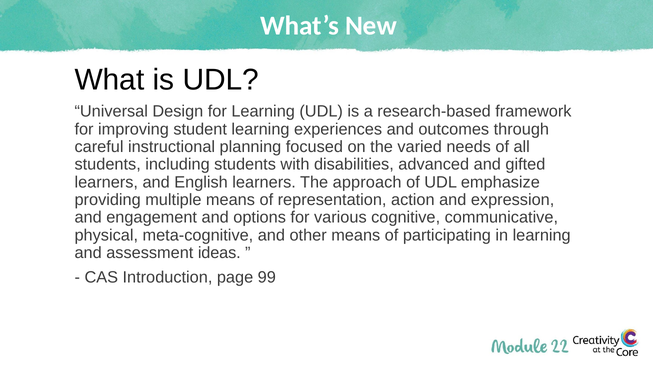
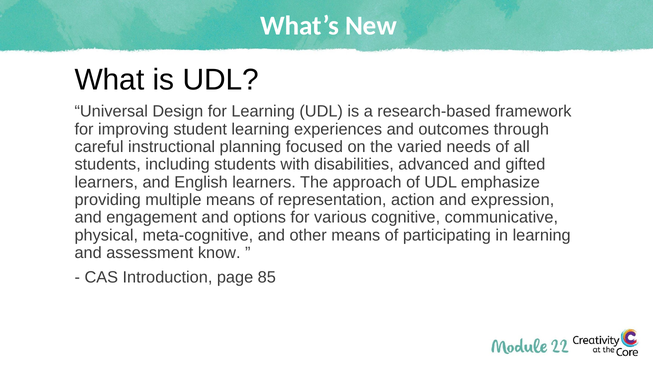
ideas: ideas -> know (219, 252)
99: 99 -> 85 (267, 277)
